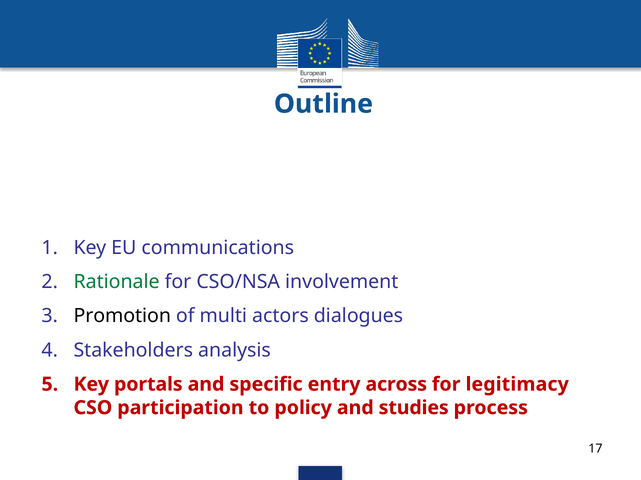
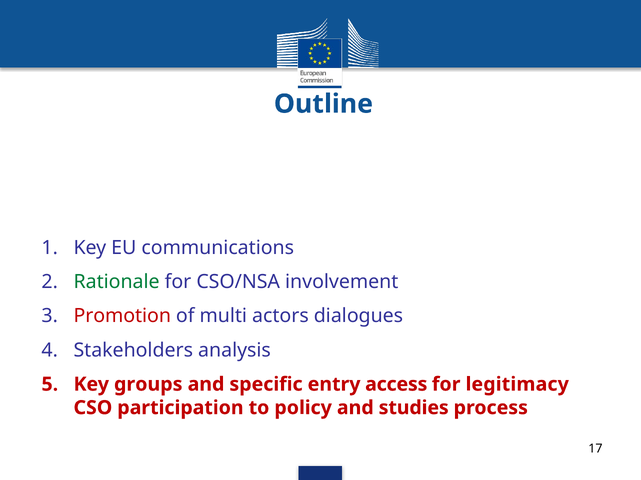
Promotion colour: black -> red (122, 317)
portals: portals -> groups (148, 385)
across: across -> access (396, 385)
